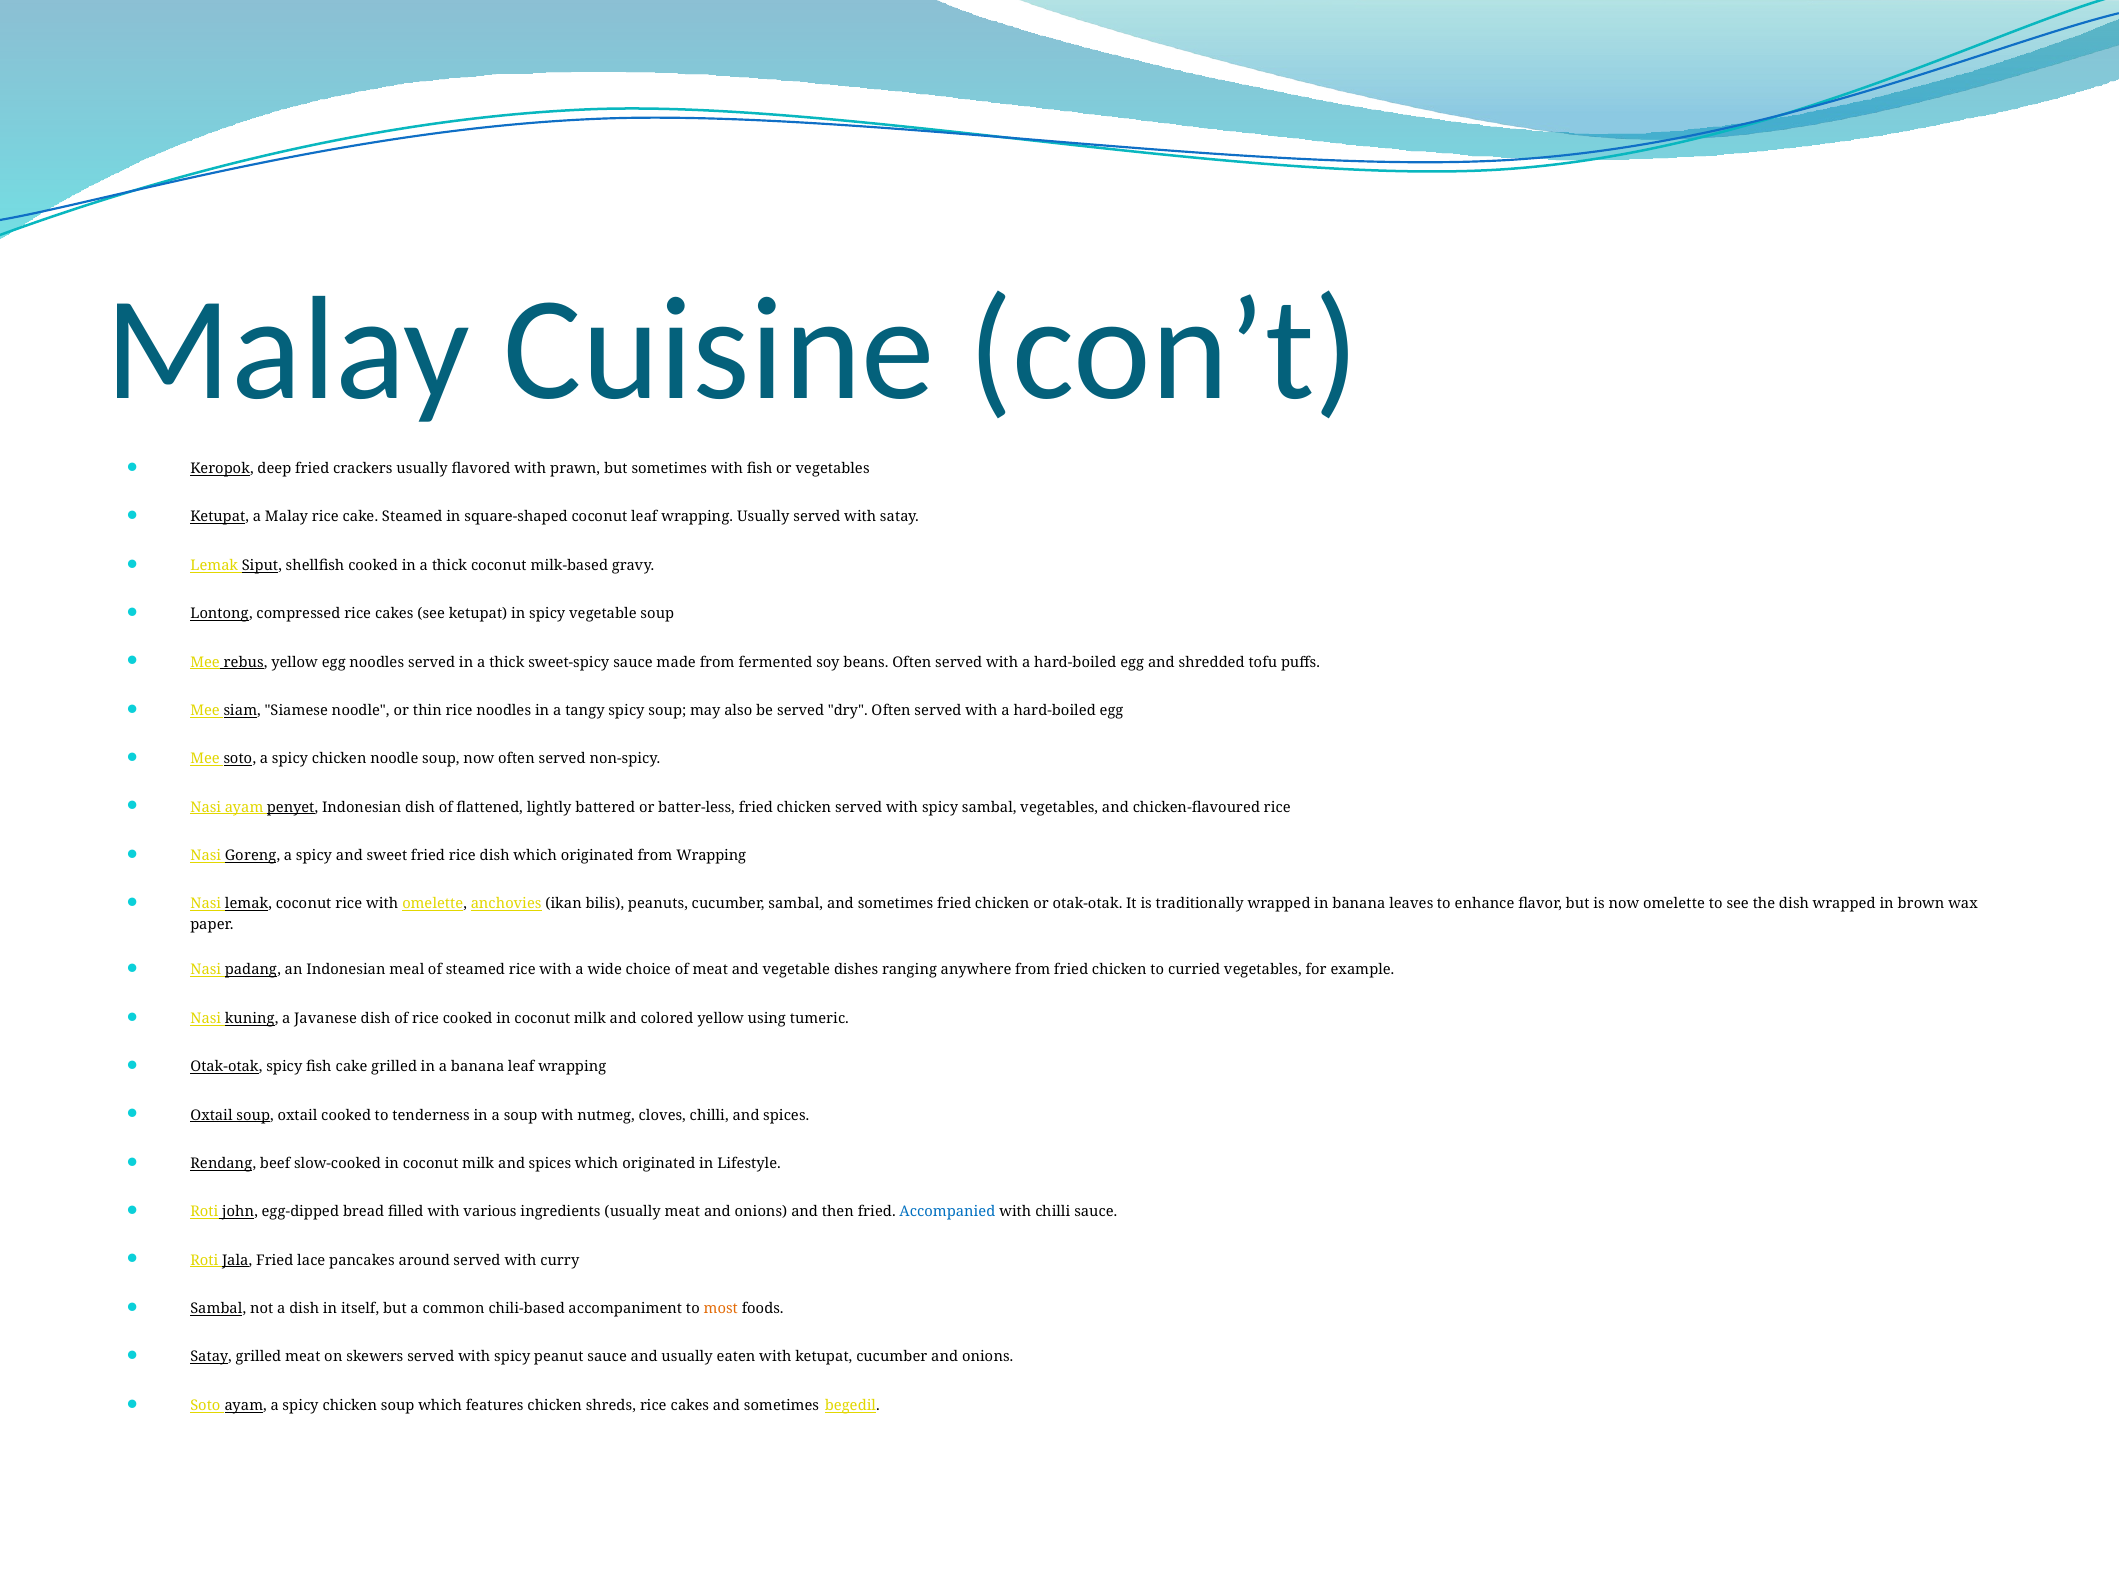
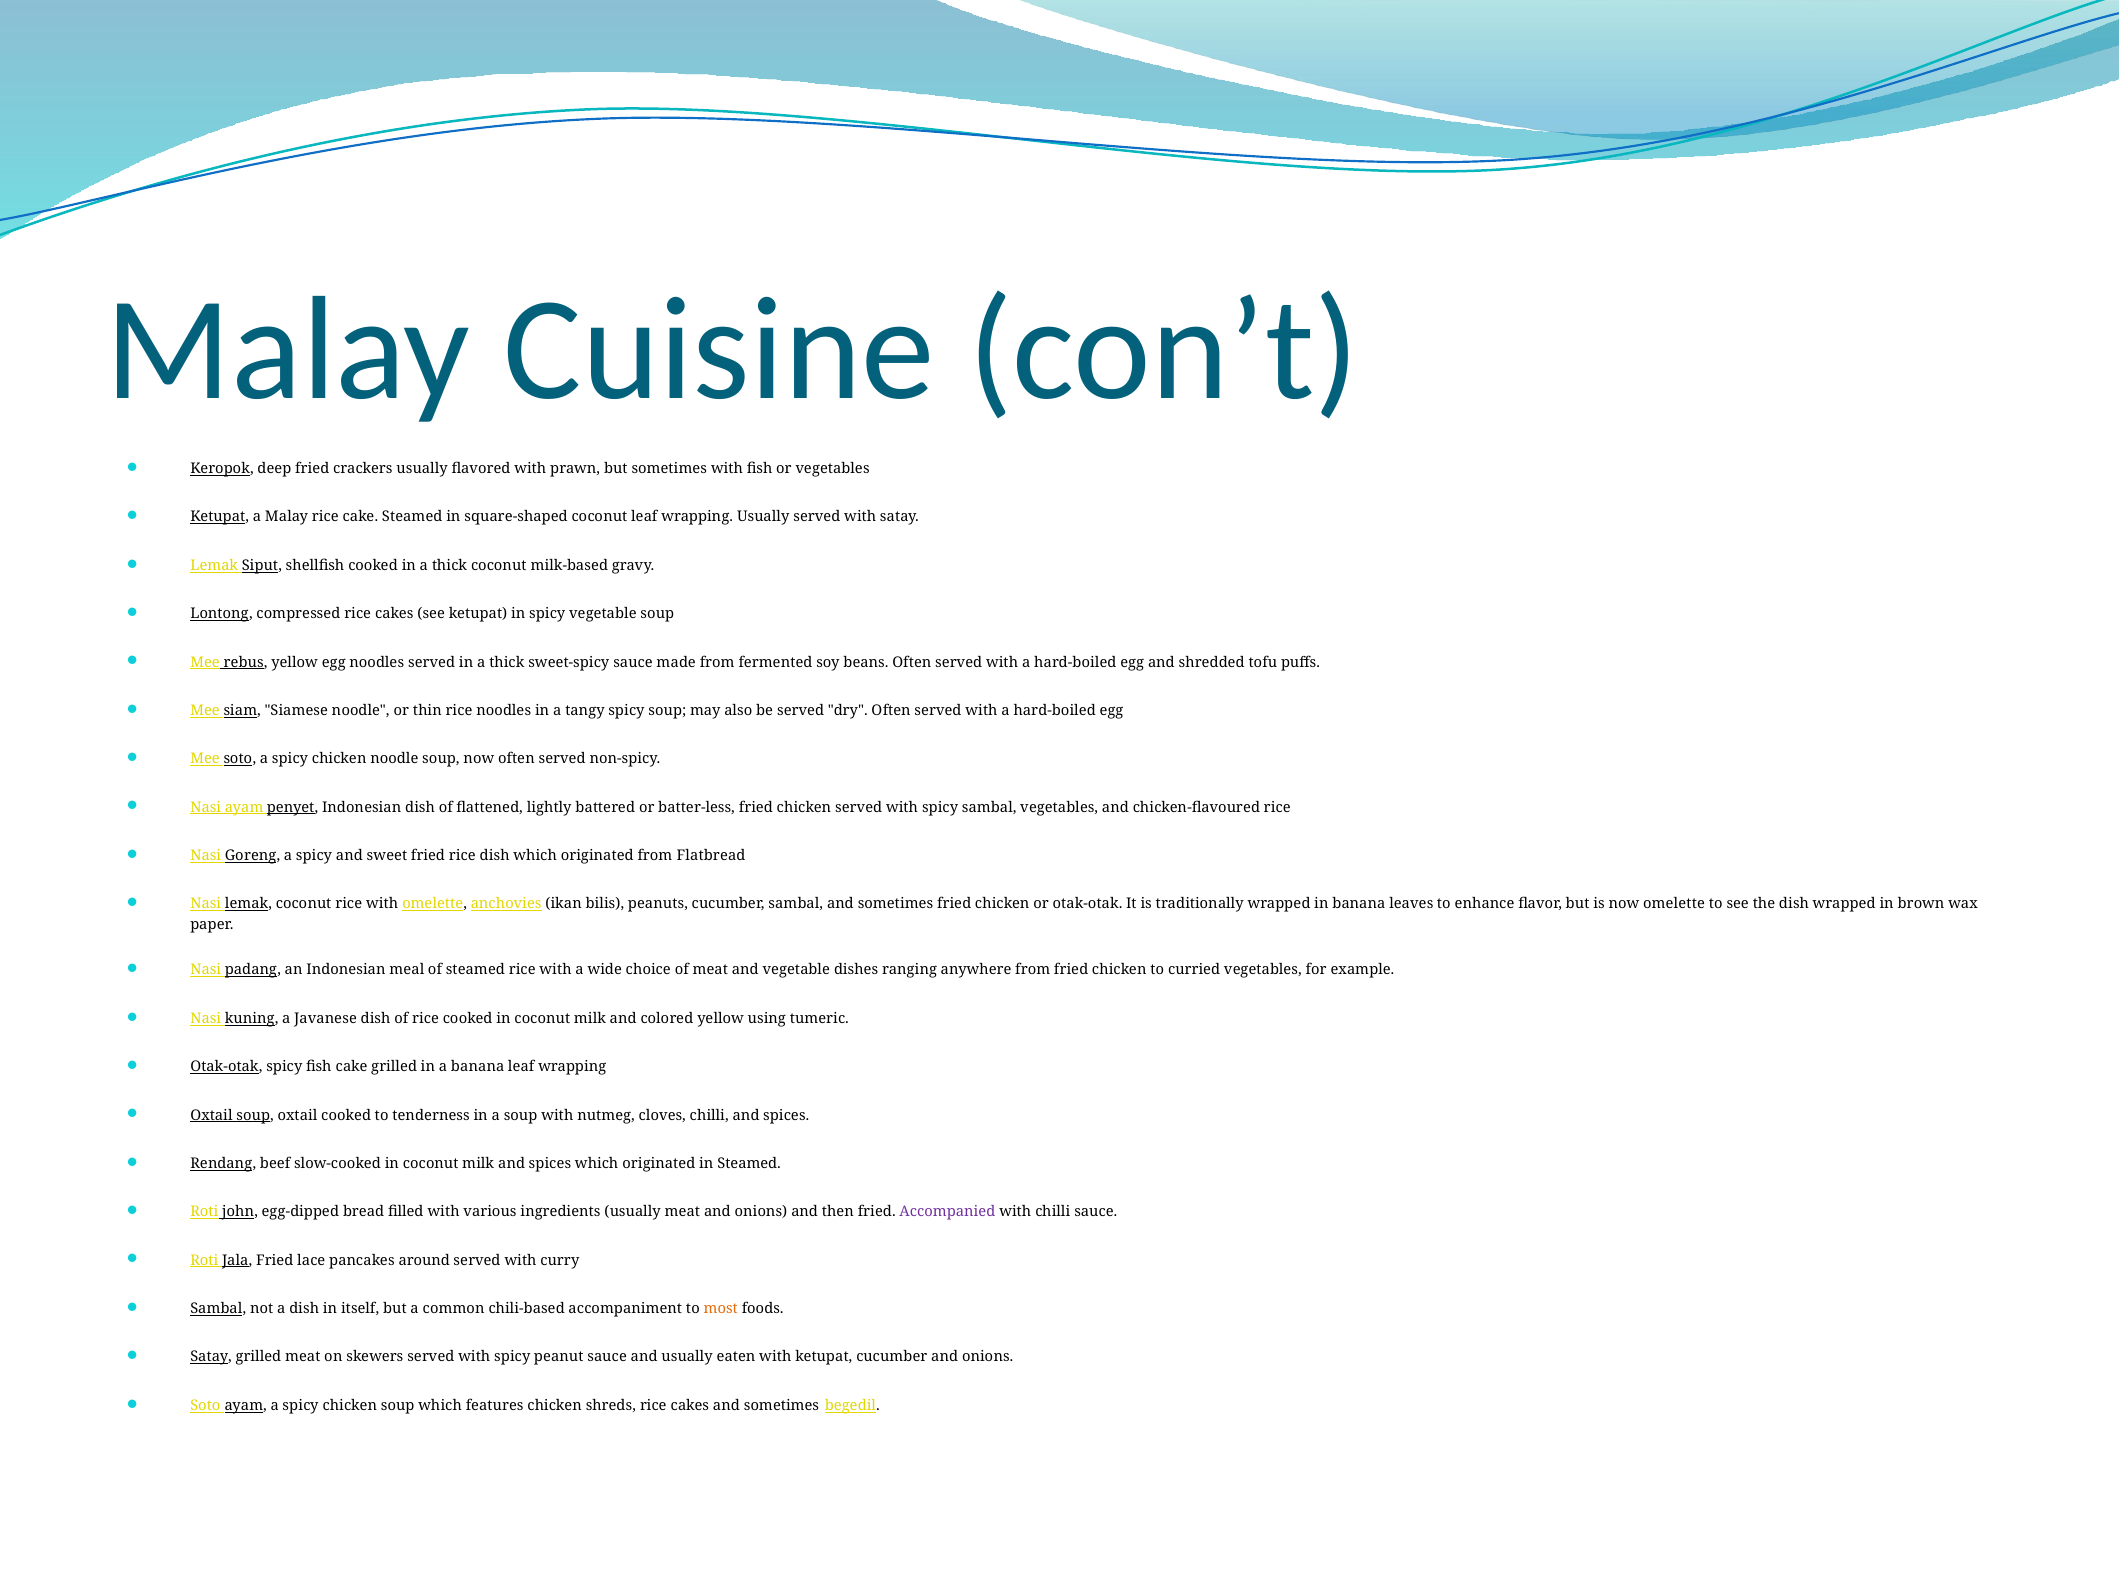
from Wrapping: Wrapping -> Flatbread (711, 856)
in Lifestyle: Lifestyle -> Steamed (749, 1164)
Accompanied colour: blue -> purple (947, 1212)
